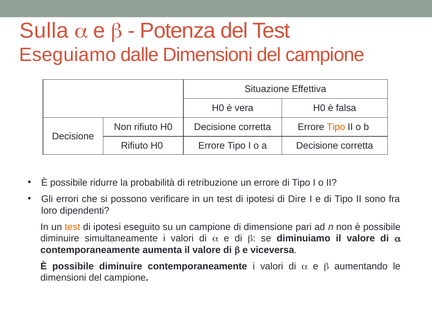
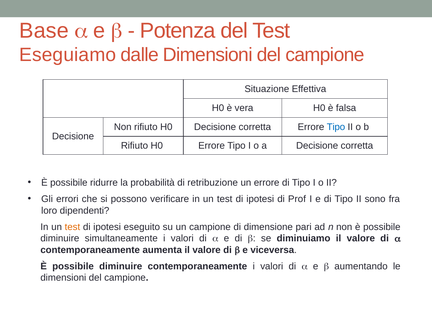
Sulla: Sulla -> Base (44, 31)
Tipo colour: orange -> blue (336, 127)
Dire: Dire -> Prof (297, 199)
